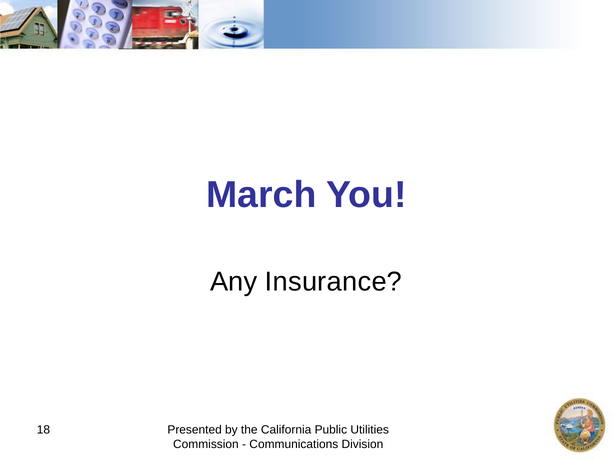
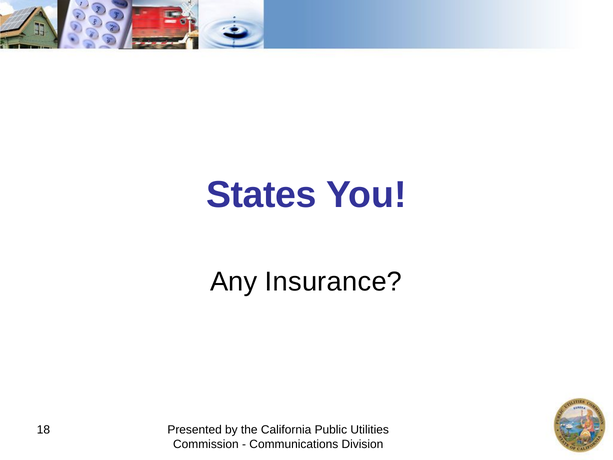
March: March -> States (261, 195)
